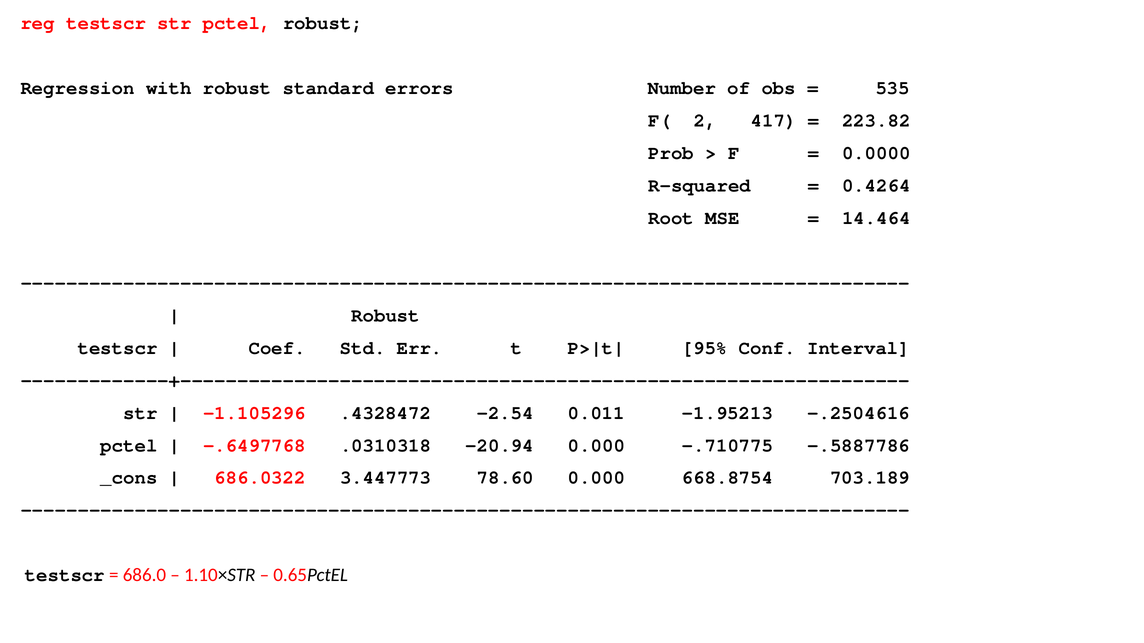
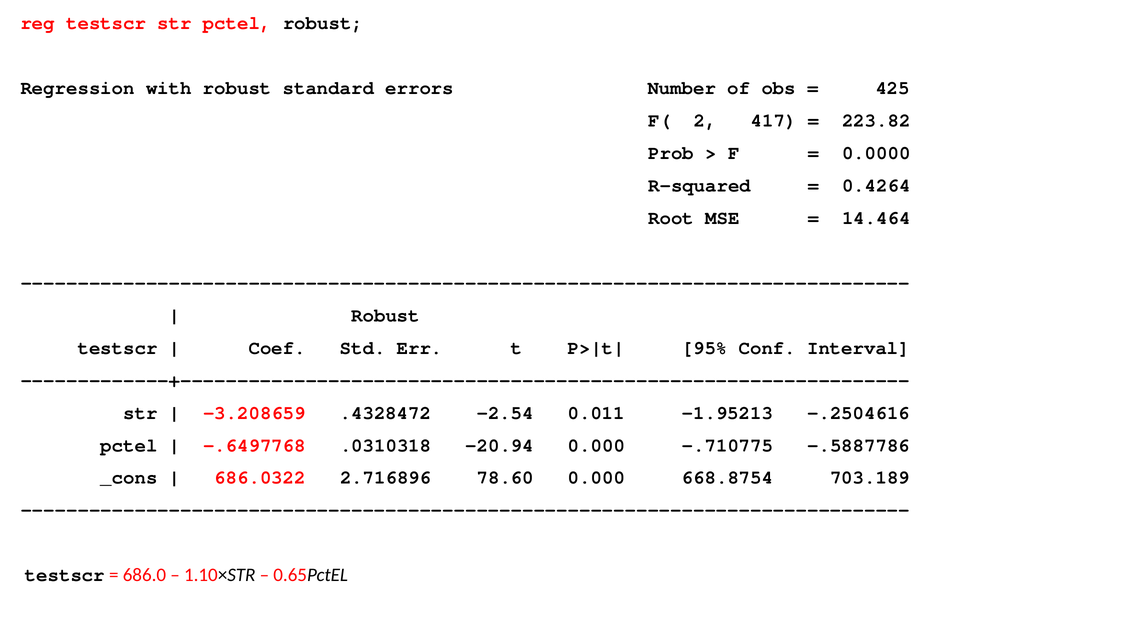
535: 535 -> 425 (893, 88)
-1.105296: -1.105296 -> -3.208659 (254, 413)
3.447773: 3.447773 -> 2.716896 (386, 478)
